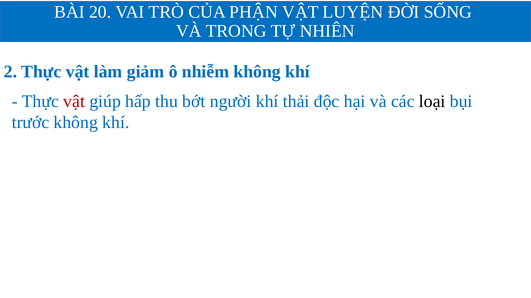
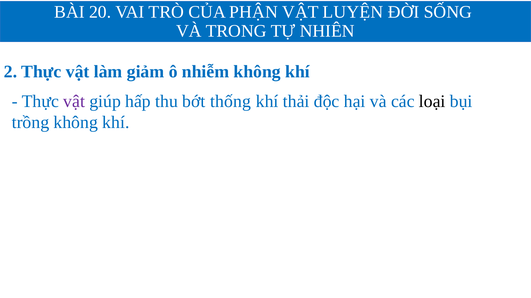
vật colour: red -> purple (74, 102)
người: người -> thống (231, 102)
trước: trước -> trồng (31, 123)
